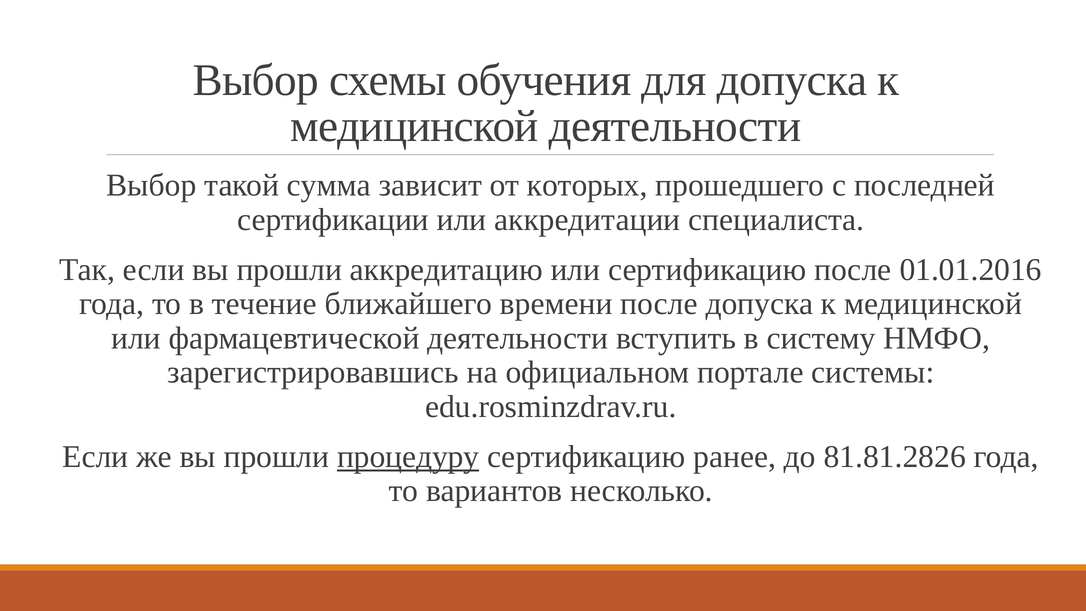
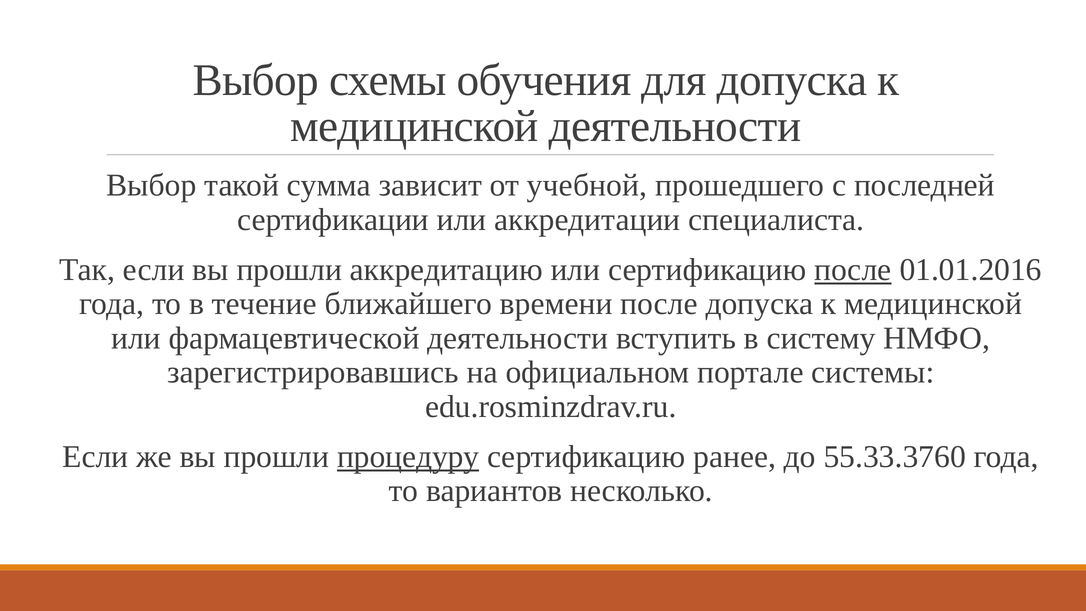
которых: которых -> учебной (587, 185)
после underline: none -> present (853, 270)
81.81.2826: 81.81.2826 -> 55.33.3760 (895, 457)
